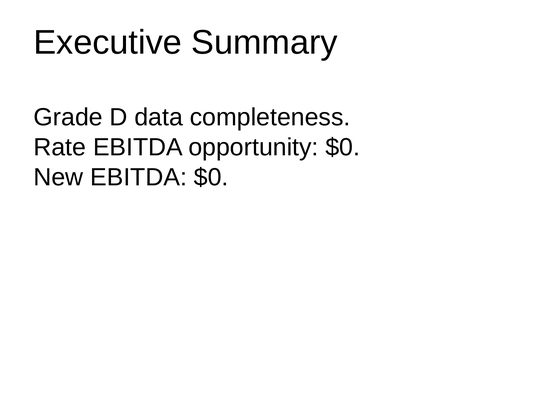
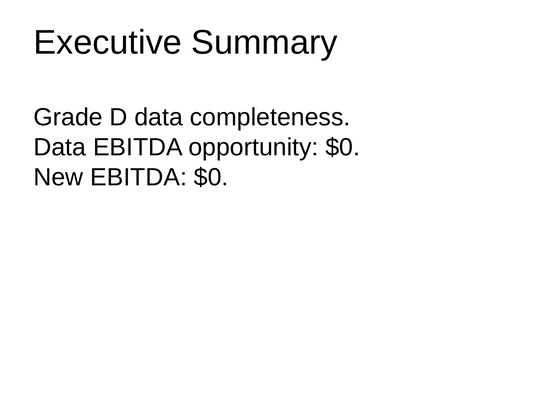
Rate: Rate -> Data (60, 147)
